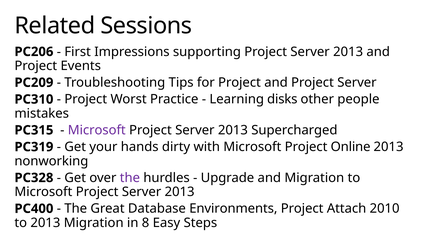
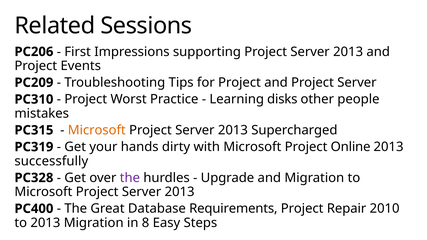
Microsoft colour: purple -> orange (97, 130)
nonworking: nonworking -> successfully (51, 161)
Environments: Environments -> Requirements (233, 209)
Attach: Attach -> Repair (347, 209)
